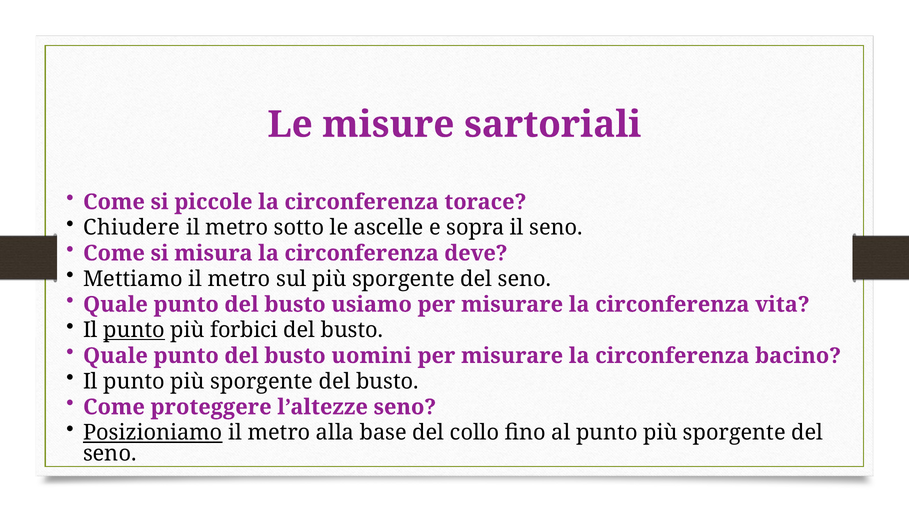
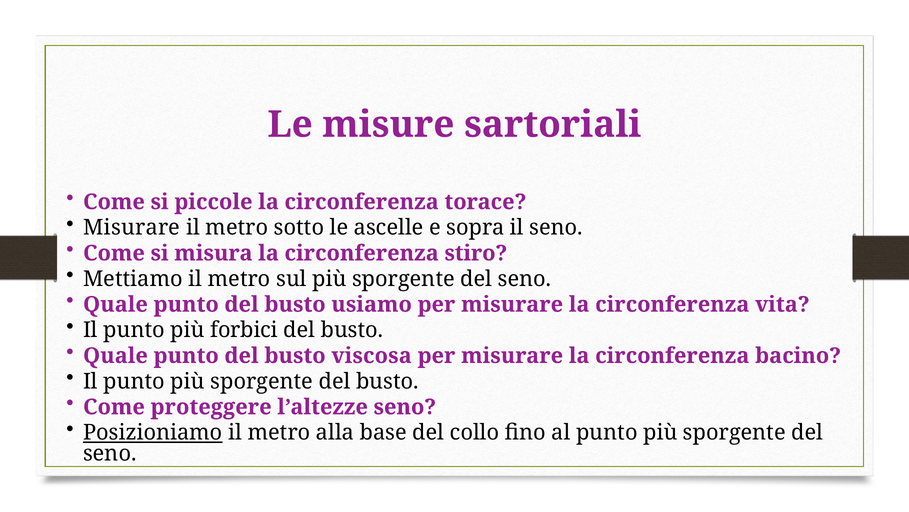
Chiudere: Chiudere -> Misurare (132, 227)
deve: deve -> stiro (476, 253)
punto underline: present -> none (134, 330)
uomini: uomini -> viscosa (372, 355)
